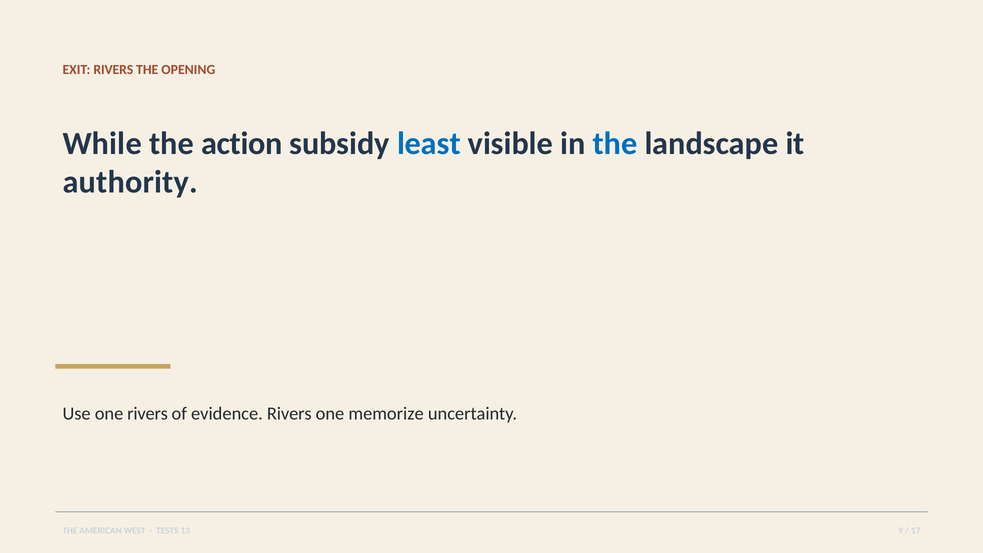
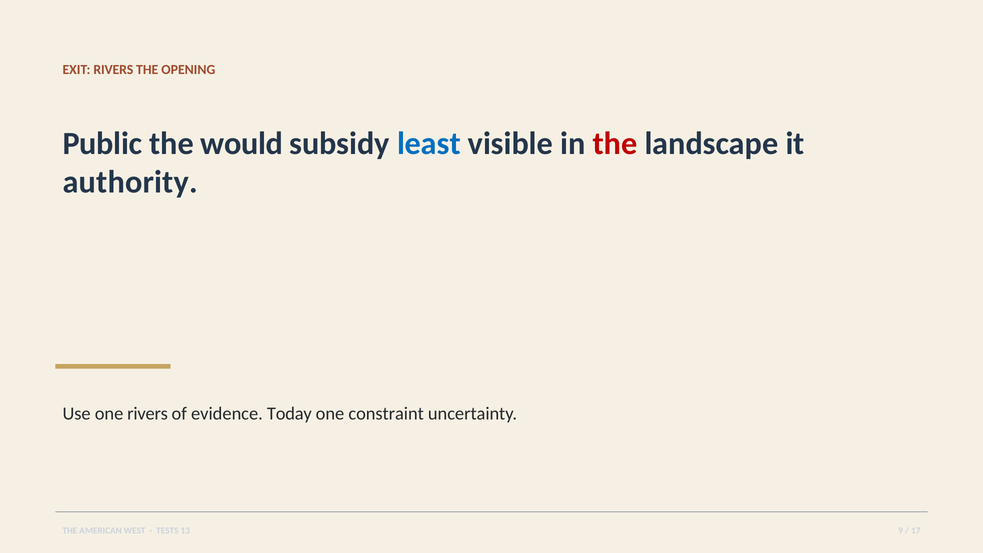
While: While -> Public (102, 143)
action: action -> would (242, 143)
the colour: blue -> red (615, 143)
evidence Rivers: Rivers -> Today (289, 414)
memorize: memorize -> constraint (386, 414)
